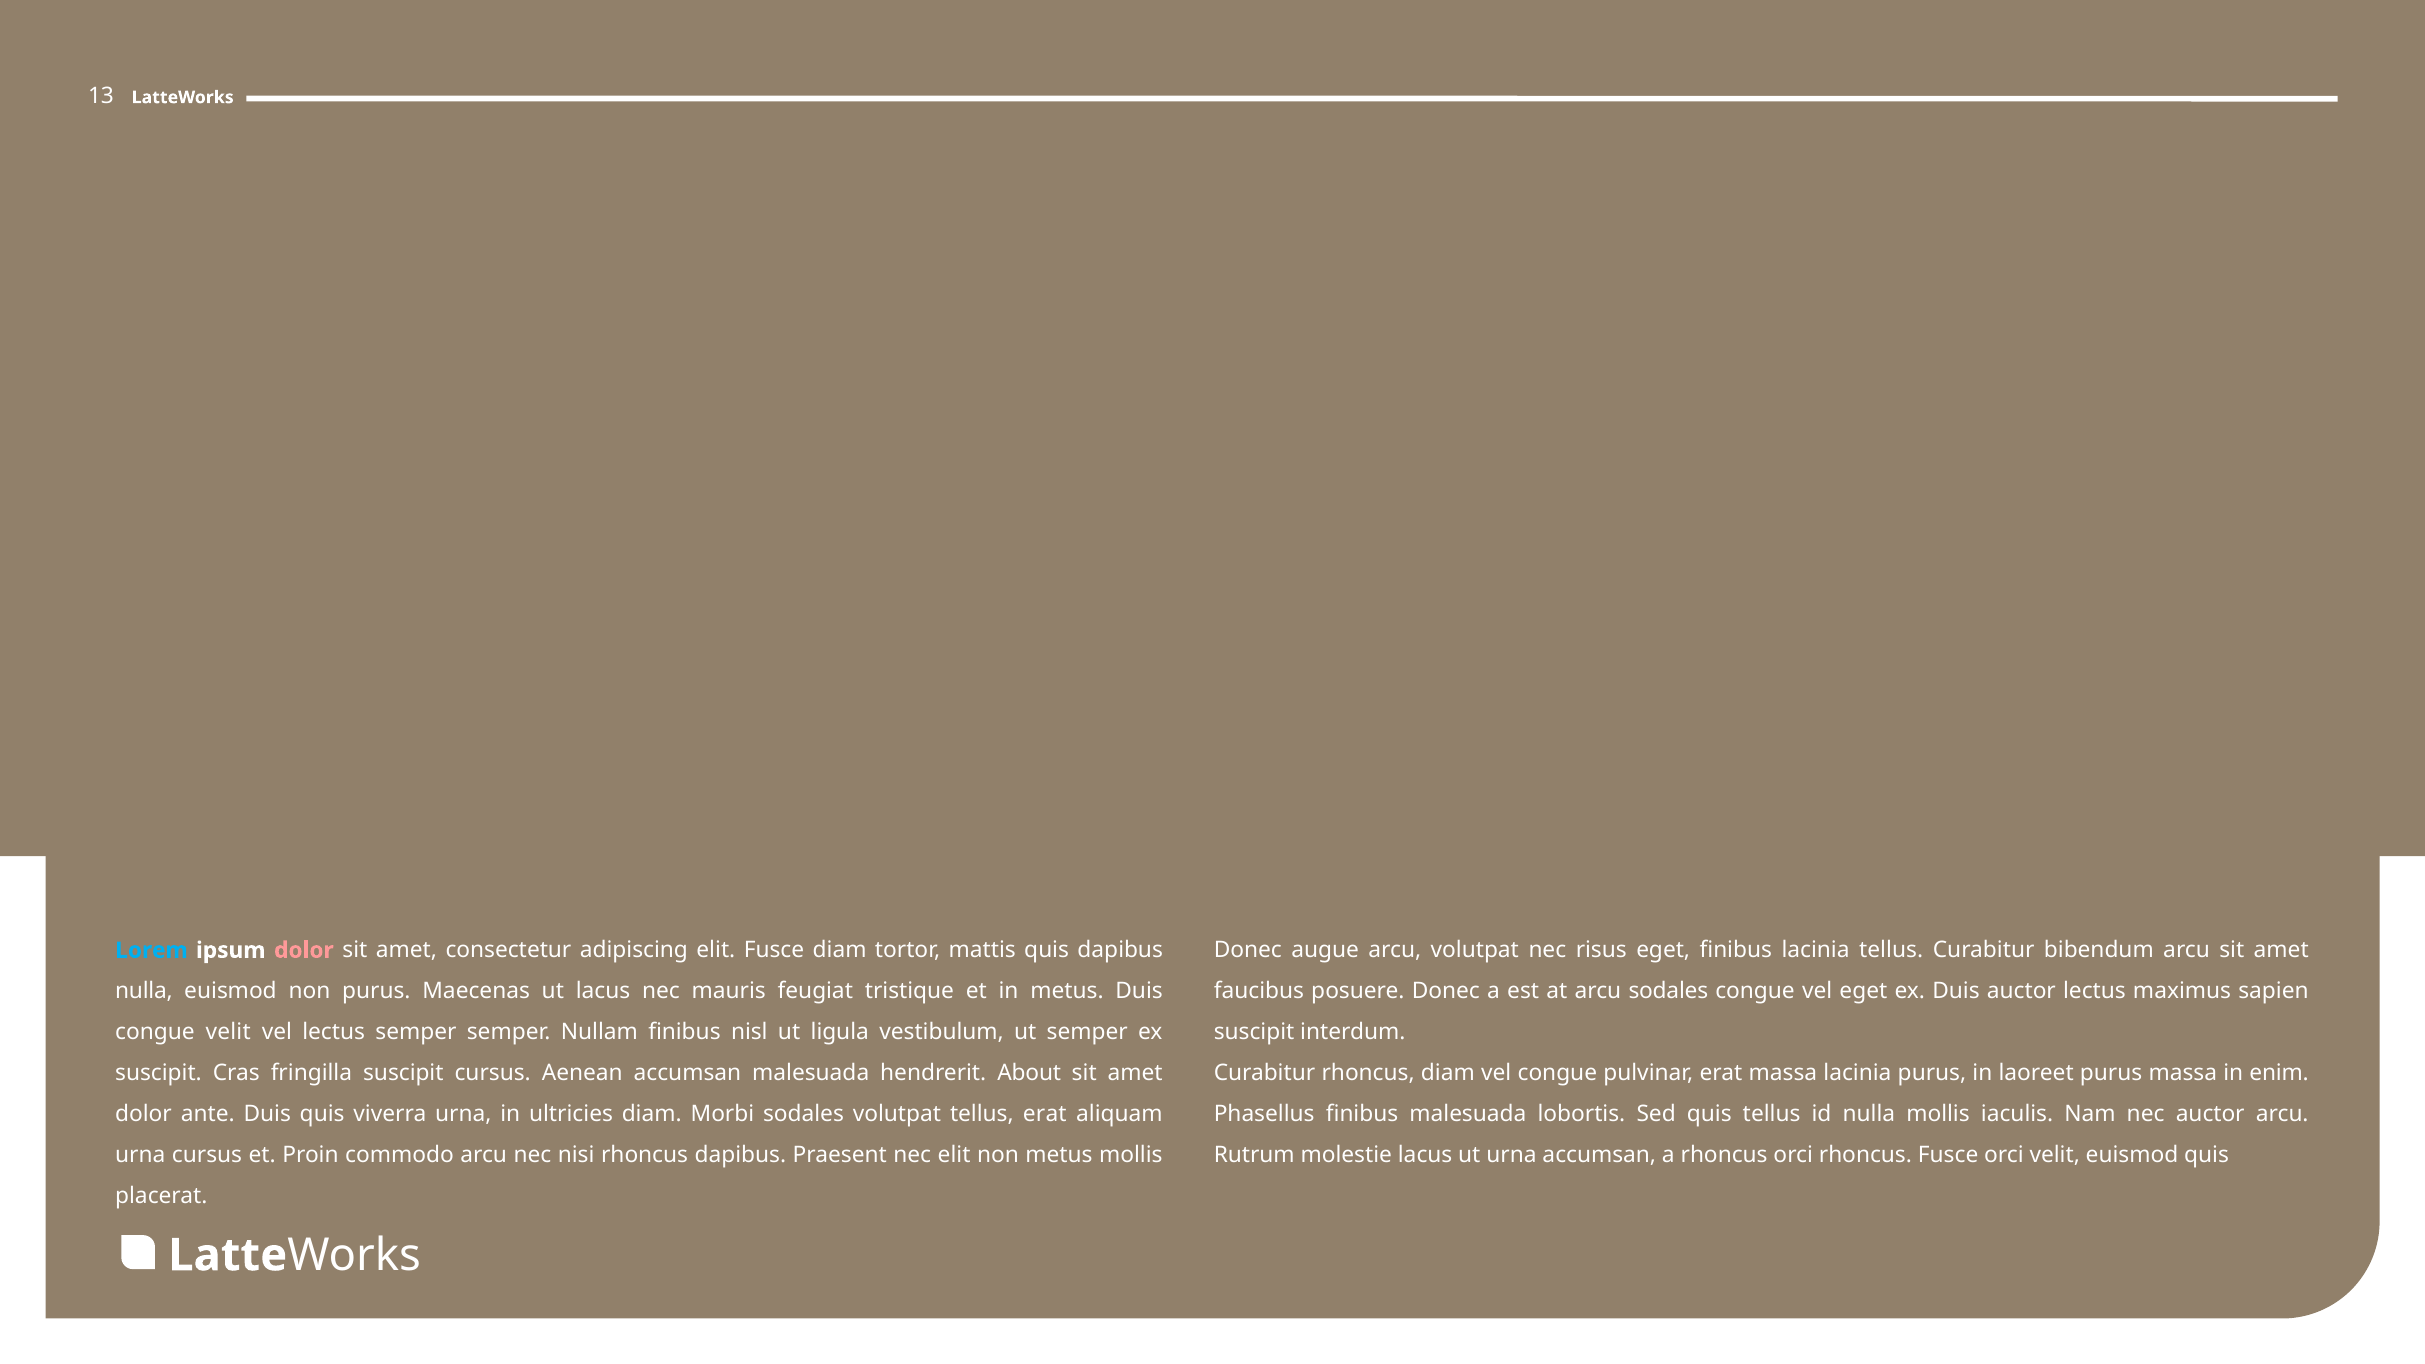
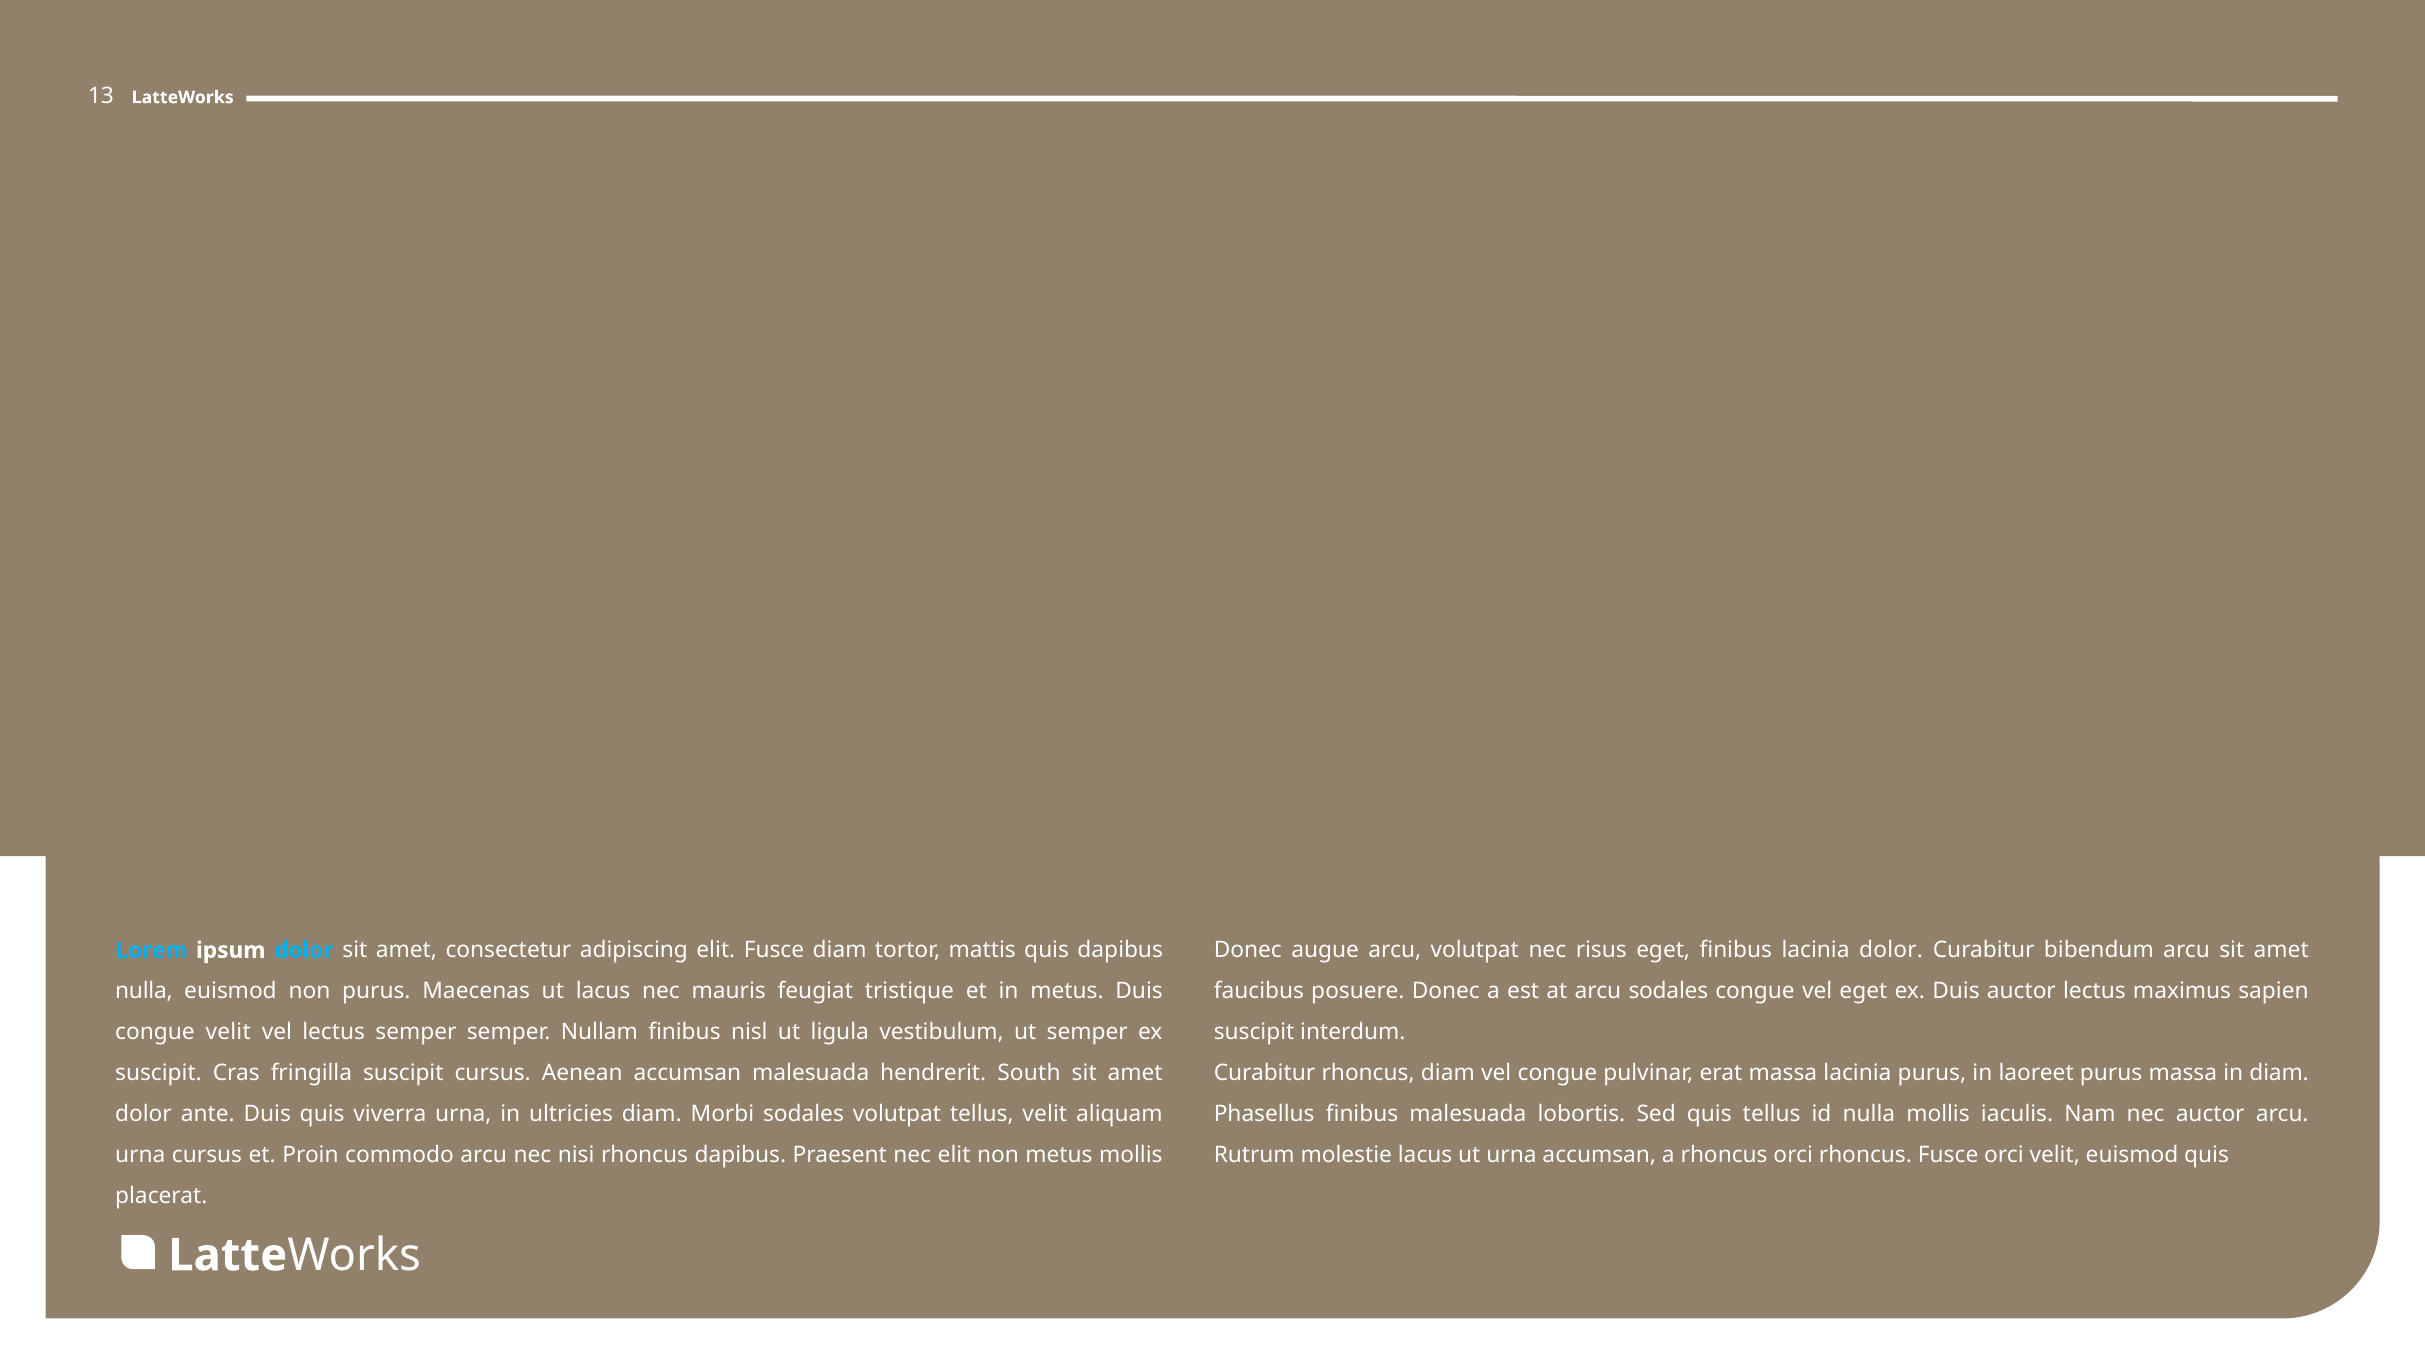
lacinia tellus: tellus -> dolor (1891, 950)
dolor colour: pink -> light blue (304, 950)
About: About -> South (1029, 1073)
in enim: enim -> diam (2279, 1073)
tellus erat: erat -> velit (1045, 1114)
